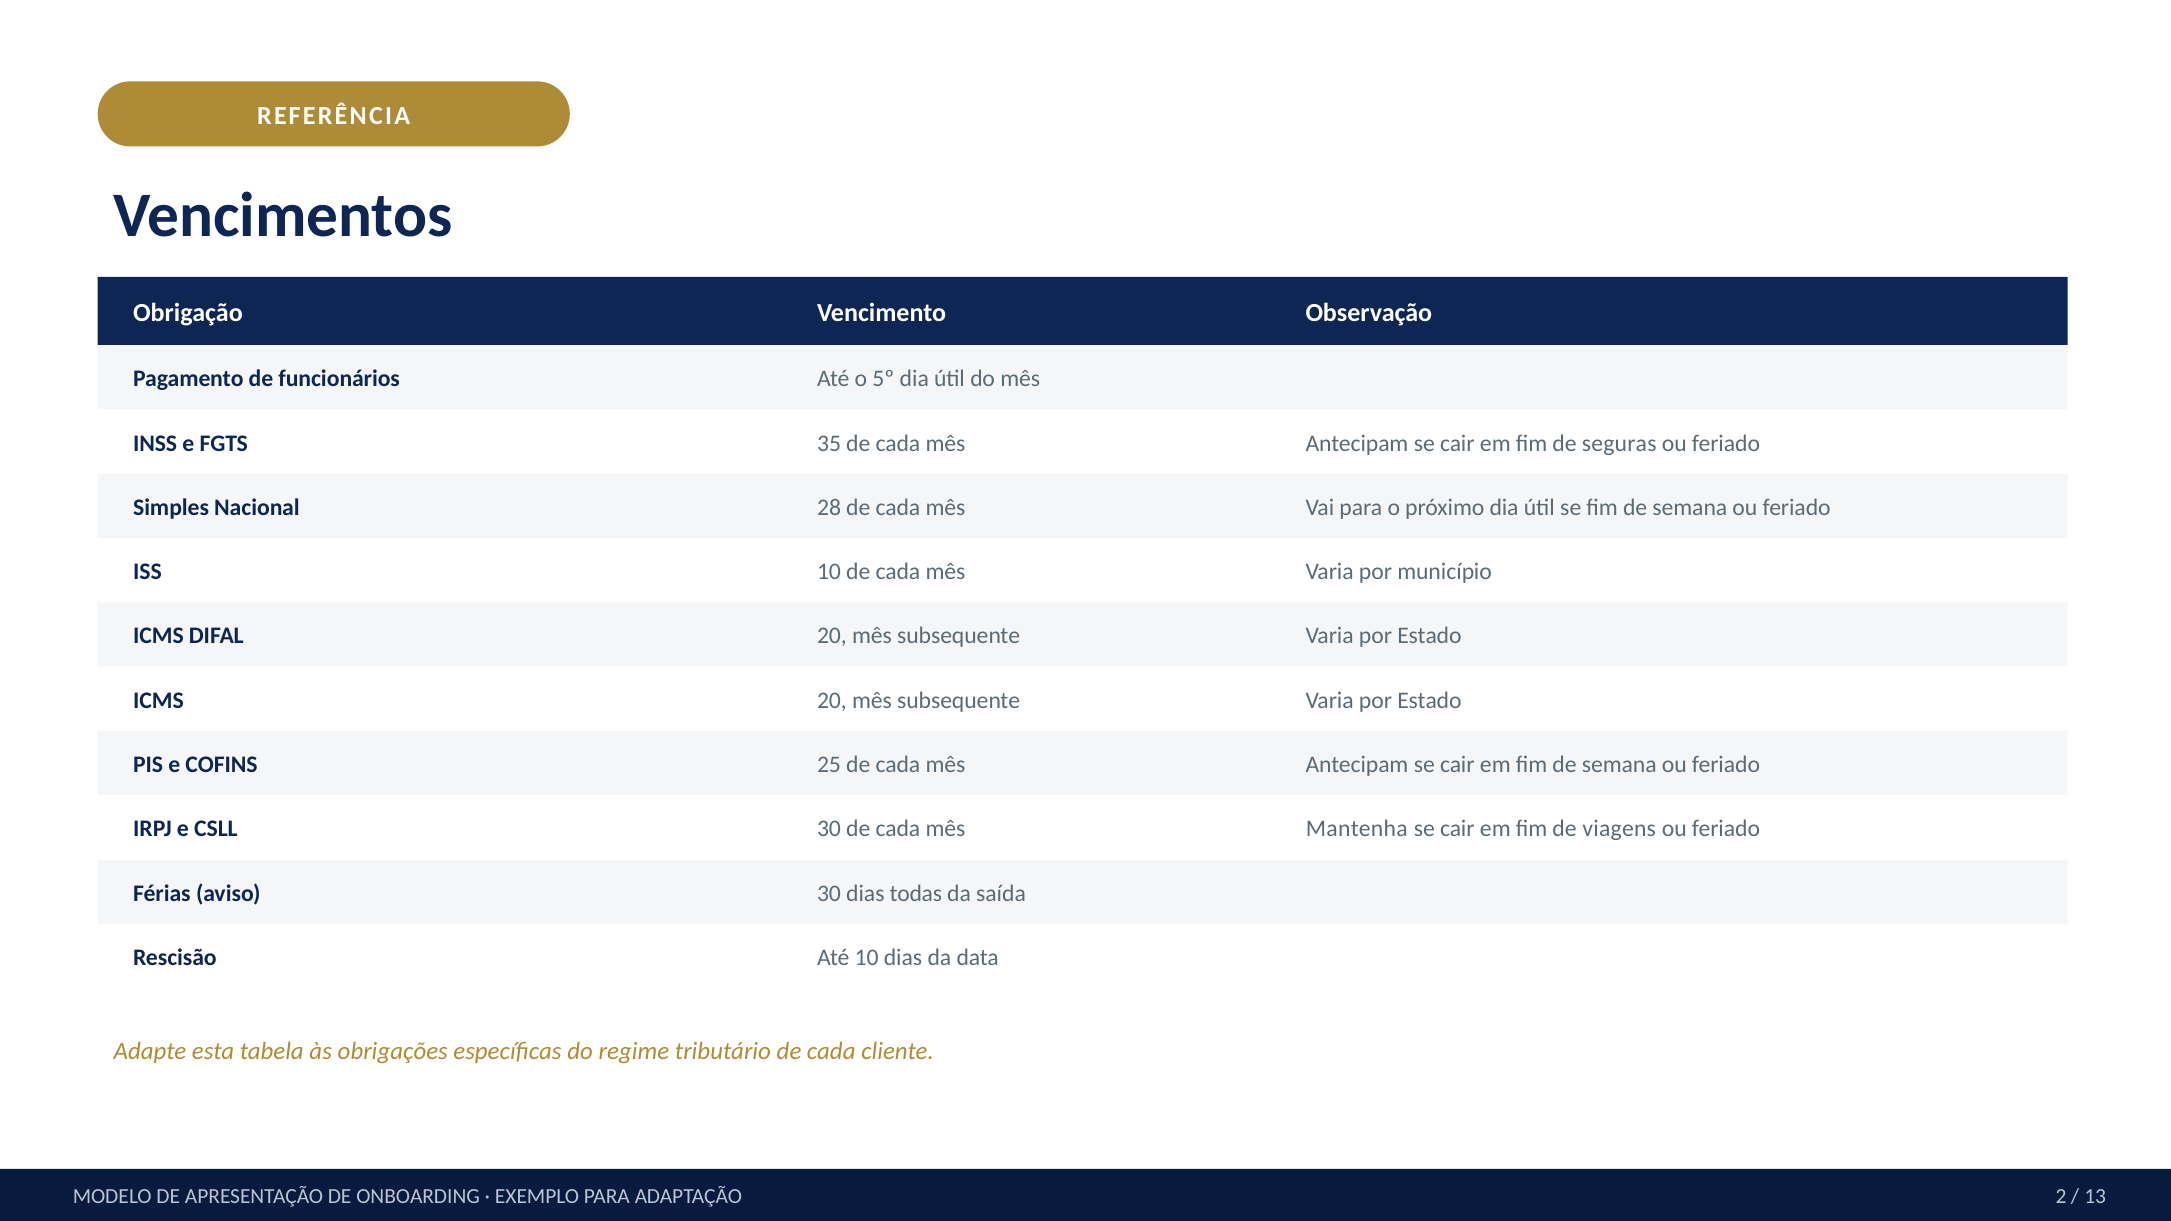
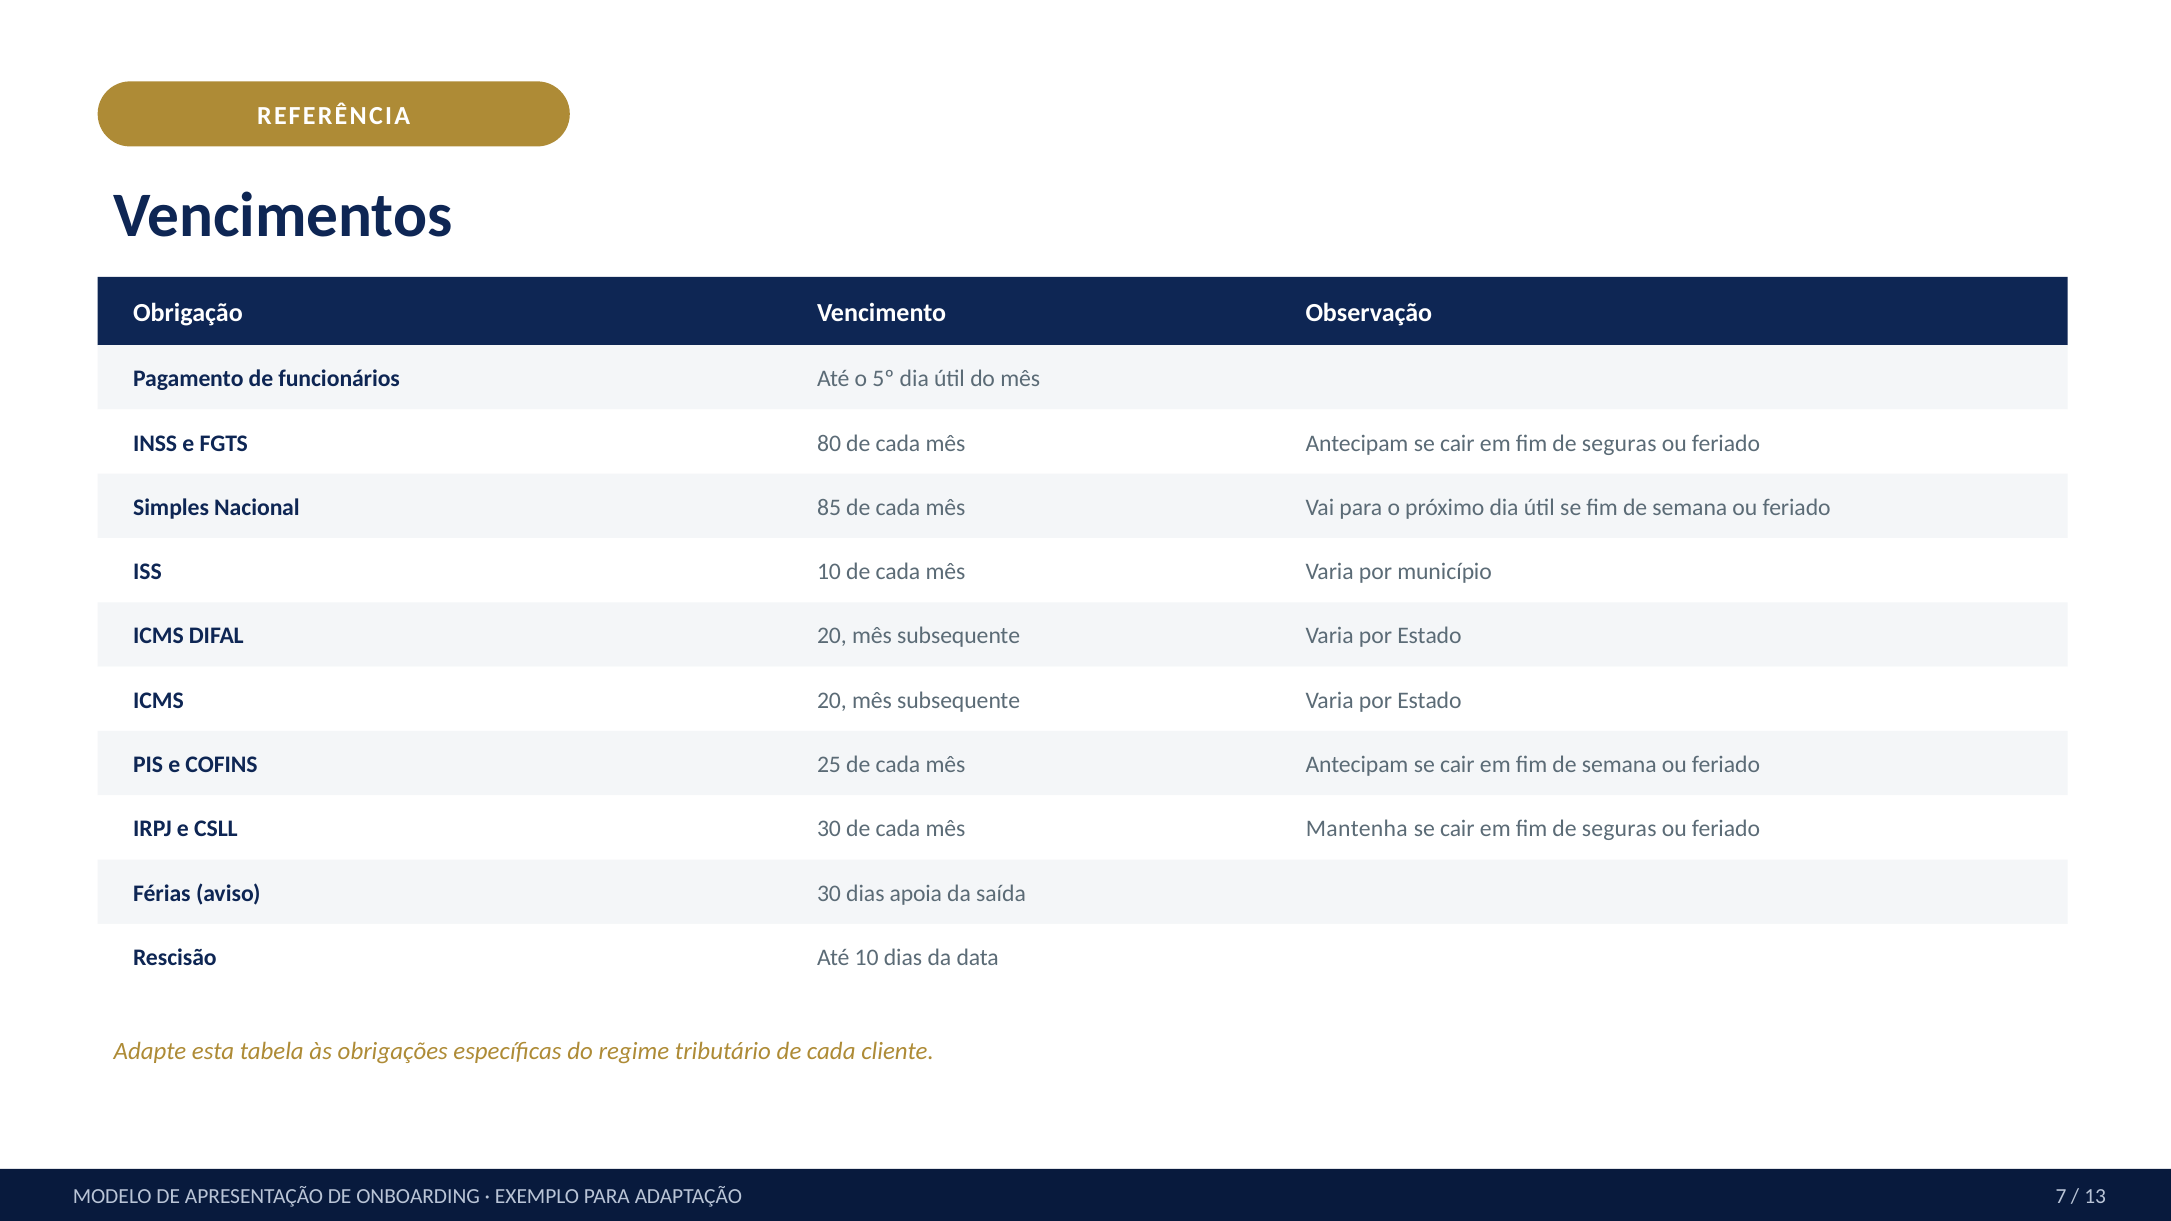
35: 35 -> 80 (829, 443)
28: 28 -> 85 (829, 508)
viagens: viagens -> seguras (1619, 829)
todas: todas -> apoia (916, 893)
2: 2 -> 7 (2061, 1197)
